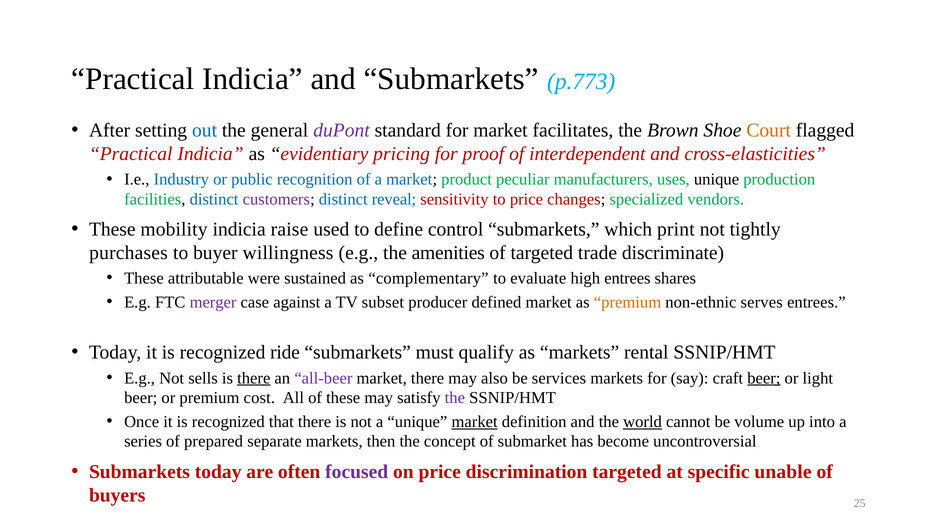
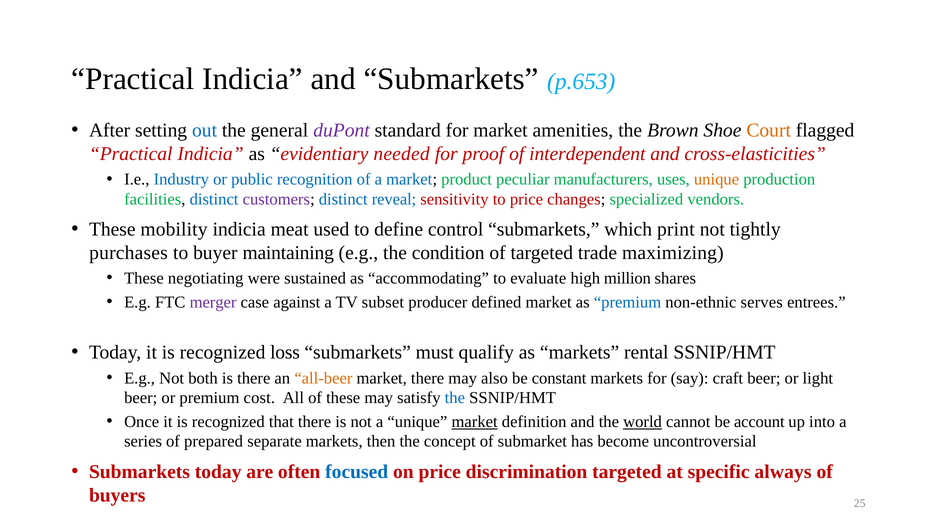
p.773: p.773 -> p.653 (581, 81)
facilitates: facilitates -> amenities (573, 131)
pricing: pricing -> needed (402, 154)
unique colour: black -> orange (717, 179)
raise: raise -> meat (290, 229)
willingness: willingness -> maintaining (288, 253)
amenities: amenities -> condition (448, 253)
discriminate: discriminate -> maximizing (673, 253)
attributable: attributable -> negotiating (206, 278)
complementary: complementary -> accommodating (429, 278)
high entrees: entrees -> million (627, 278)
premium colour: orange -> blue (628, 302)
ride: ride -> loss (285, 352)
sells: sells -> both (203, 378)
there underline: present -> none (254, 378)
all-beer colour: purple -> orange (323, 378)
services: services -> constant (559, 378)
beer underline: present -> none (764, 378)
the colour: purple -> blue (455, 398)
volume: volume -> account (759, 422)
focused colour: purple -> blue (357, 472)
unable: unable -> always (783, 472)
